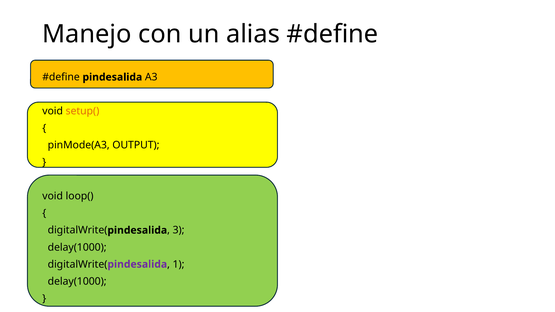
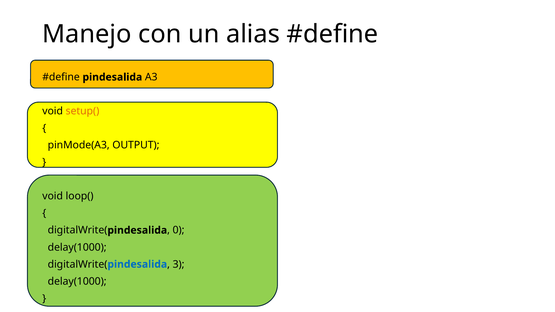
3: 3 -> 0 (179, 230)
pindesalida colour: purple -> blue (137, 264)
1: 1 -> 3 (179, 264)
